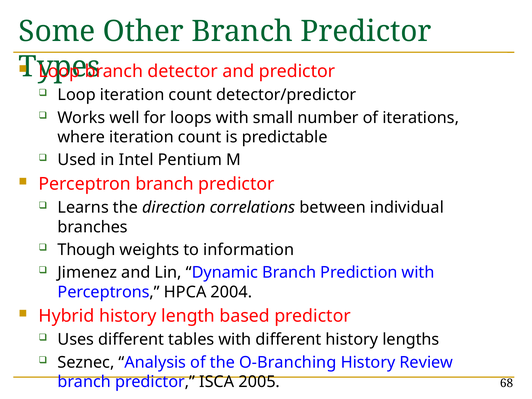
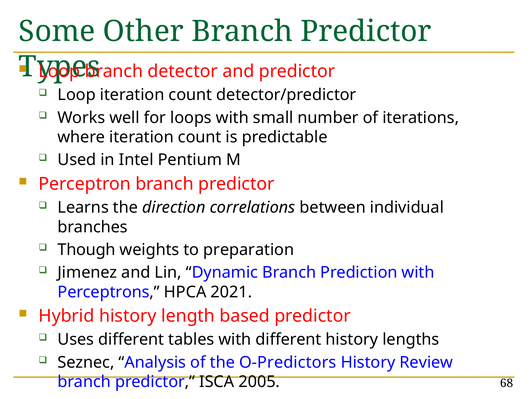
information: information -> preparation (249, 250)
2004: 2004 -> 2021 (231, 292)
O-Branching: O-Branching -> O-Predictors (288, 362)
